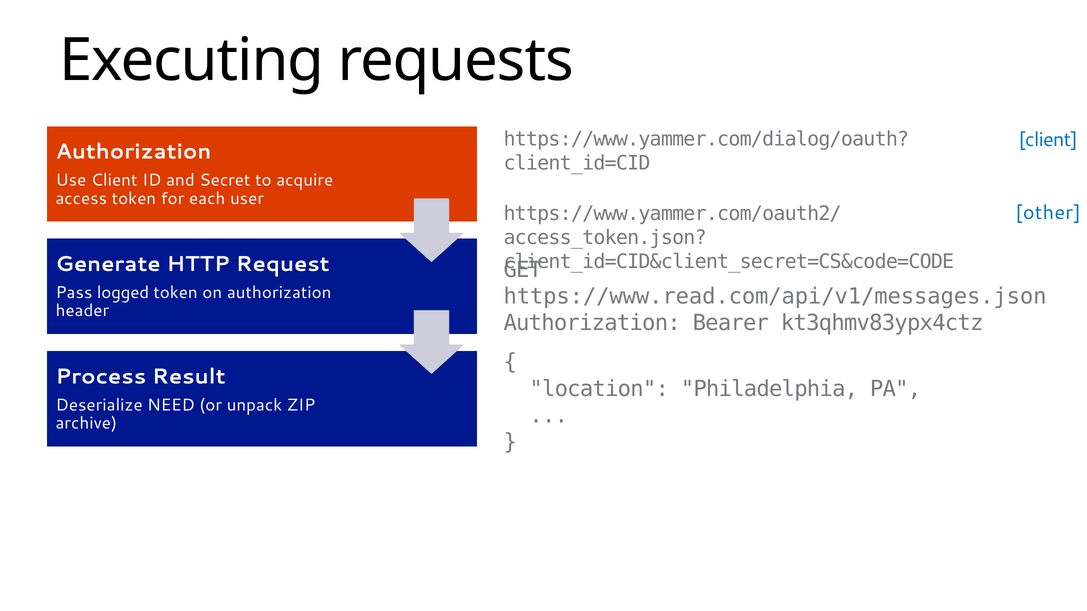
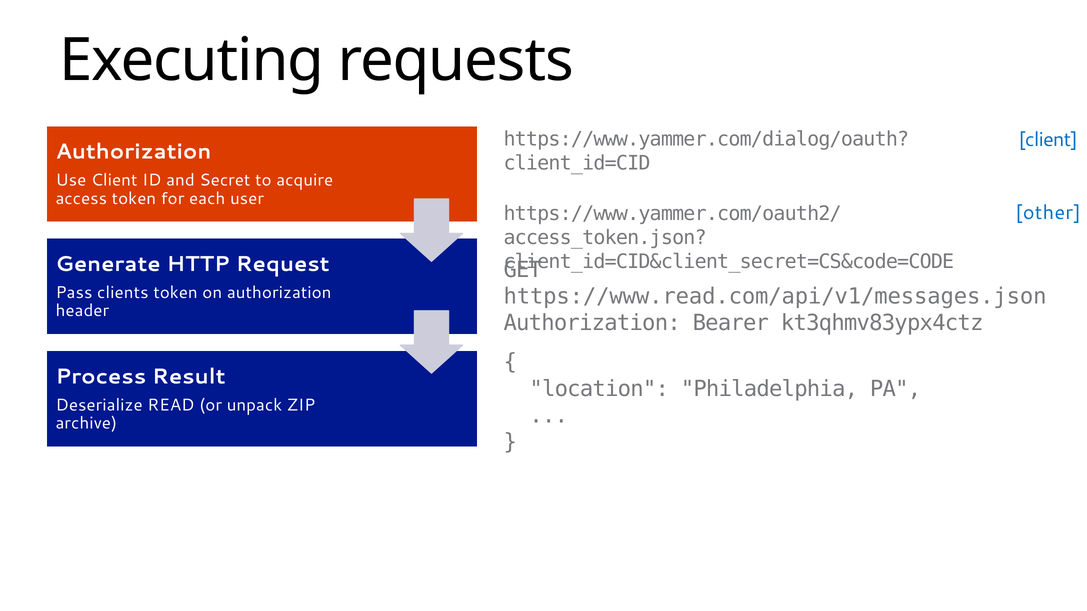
logged: logged -> clients (123, 293)
NEED: NEED -> READ (171, 405)
